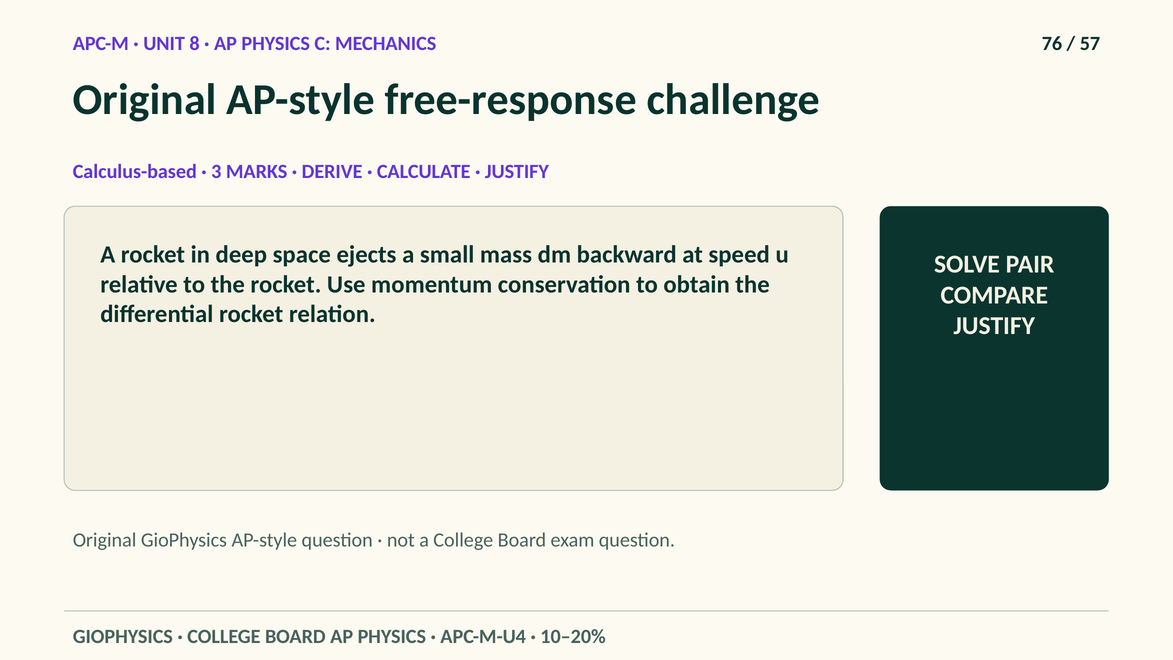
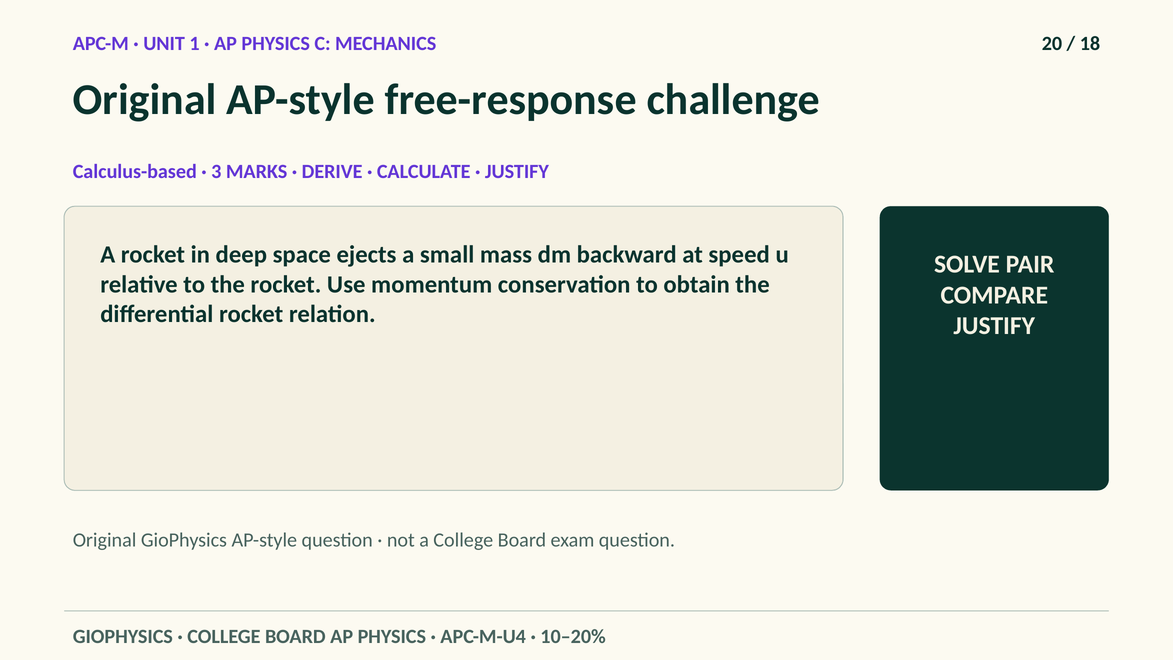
8: 8 -> 1 (195, 43)
76: 76 -> 20 (1052, 43)
57: 57 -> 18 (1090, 43)
